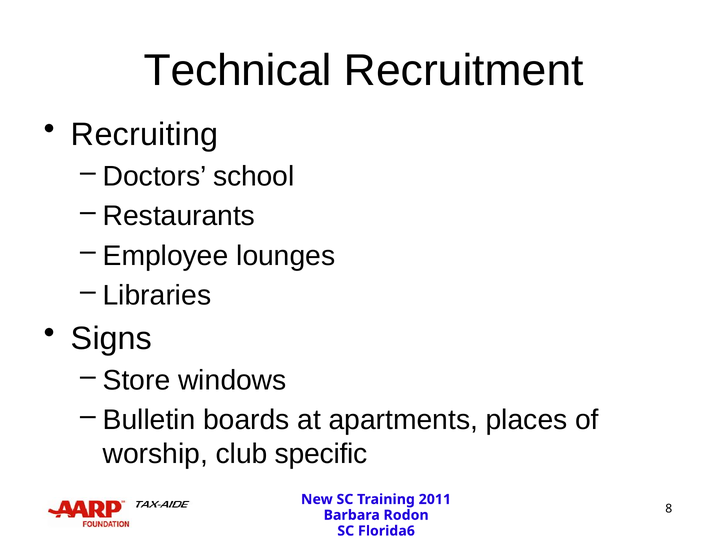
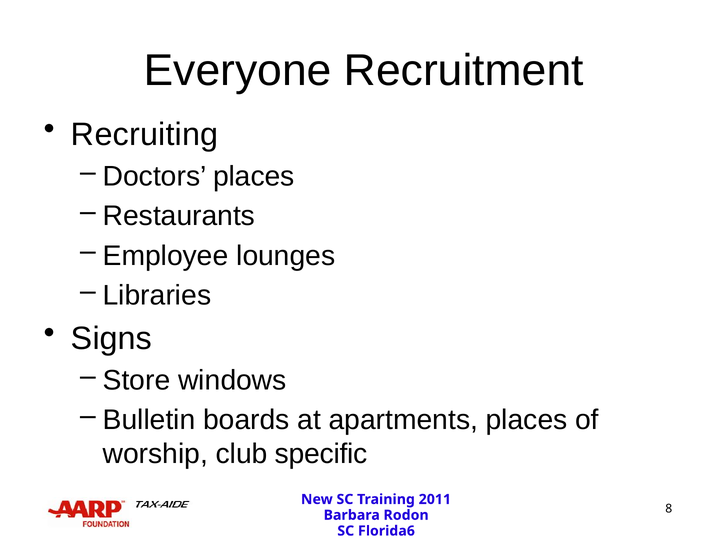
Technical: Technical -> Everyone (238, 70)
Doctors school: school -> places (254, 176)
